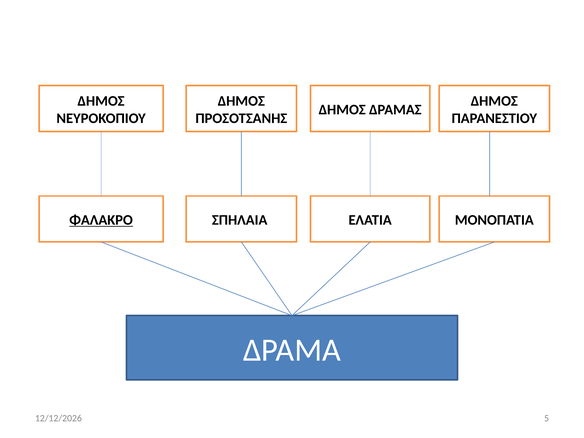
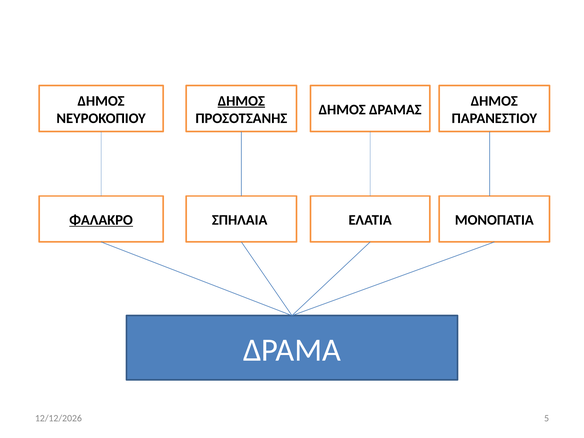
ΔΗΜΟΣ underline: none -> present (241, 101)
